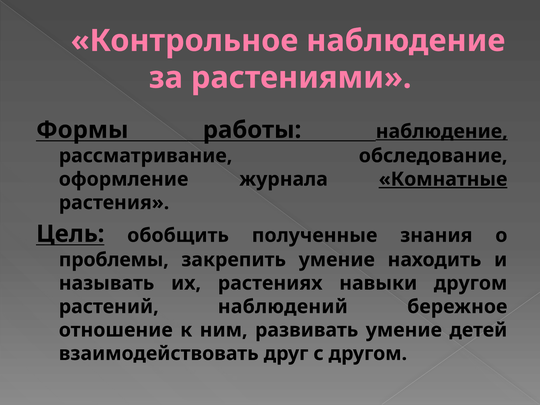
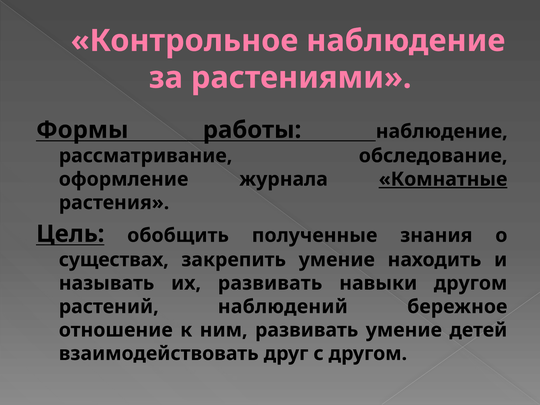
наблюдение underline: present -> none (442, 131)
проблемы: проблемы -> существах (114, 260)
их растениях: растениях -> развивать (270, 283)
